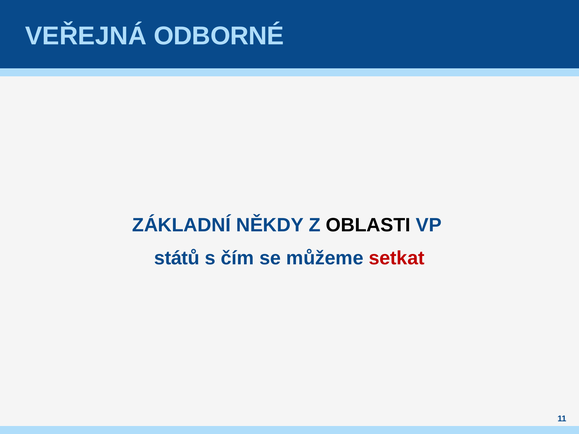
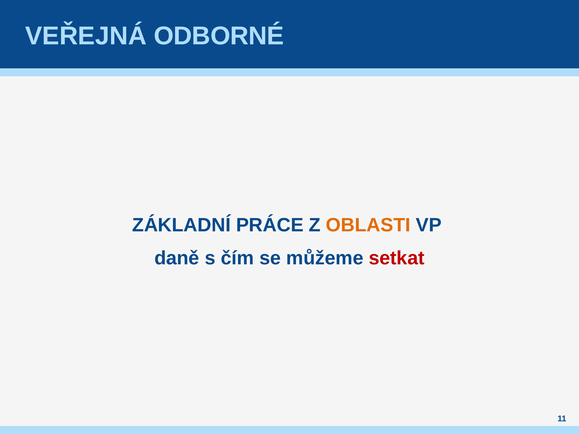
NĚKDY: NĚKDY -> PRÁCE (270, 225)
OBLASTI colour: black -> orange (368, 225)
států: států -> daně (177, 258)
